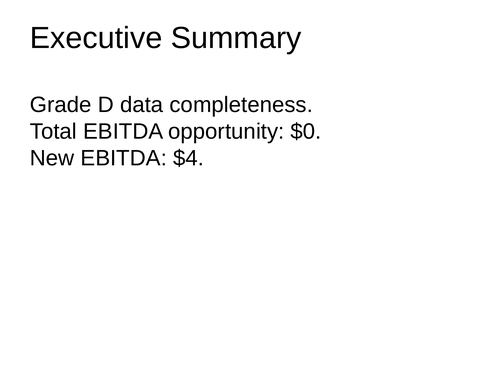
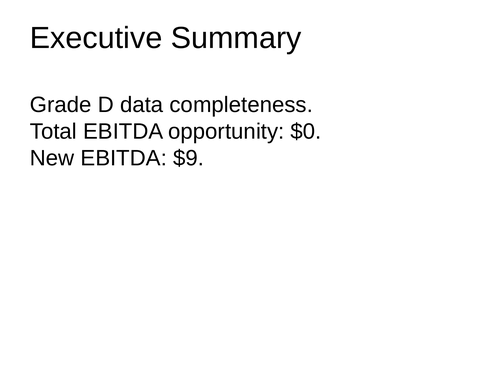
$4: $4 -> $9 (189, 158)
